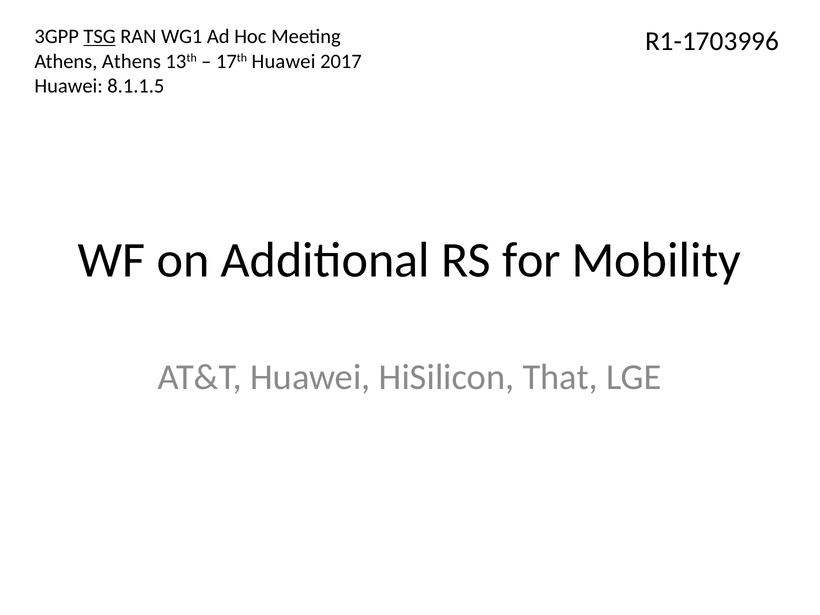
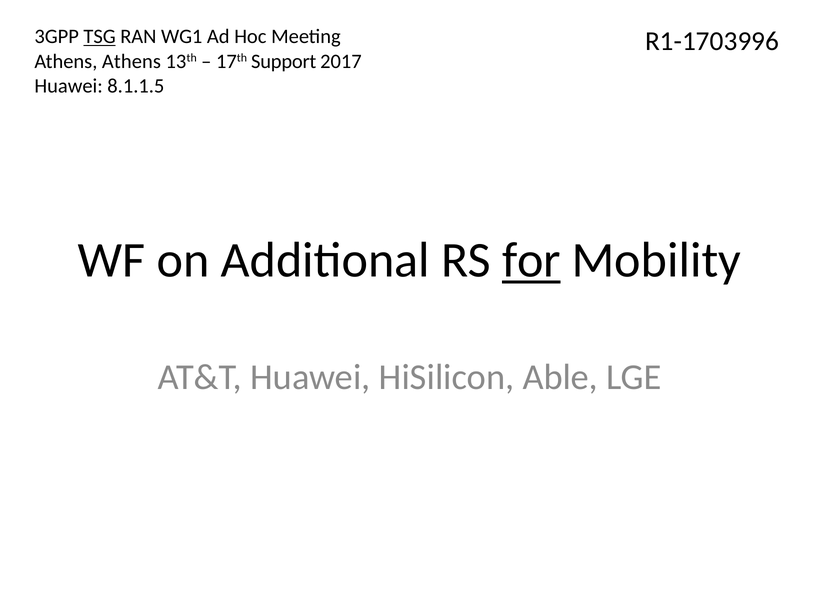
17th Huawei: Huawei -> Support (284, 61)
for underline: none -> present (531, 260)
That: That -> Able (560, 377)
